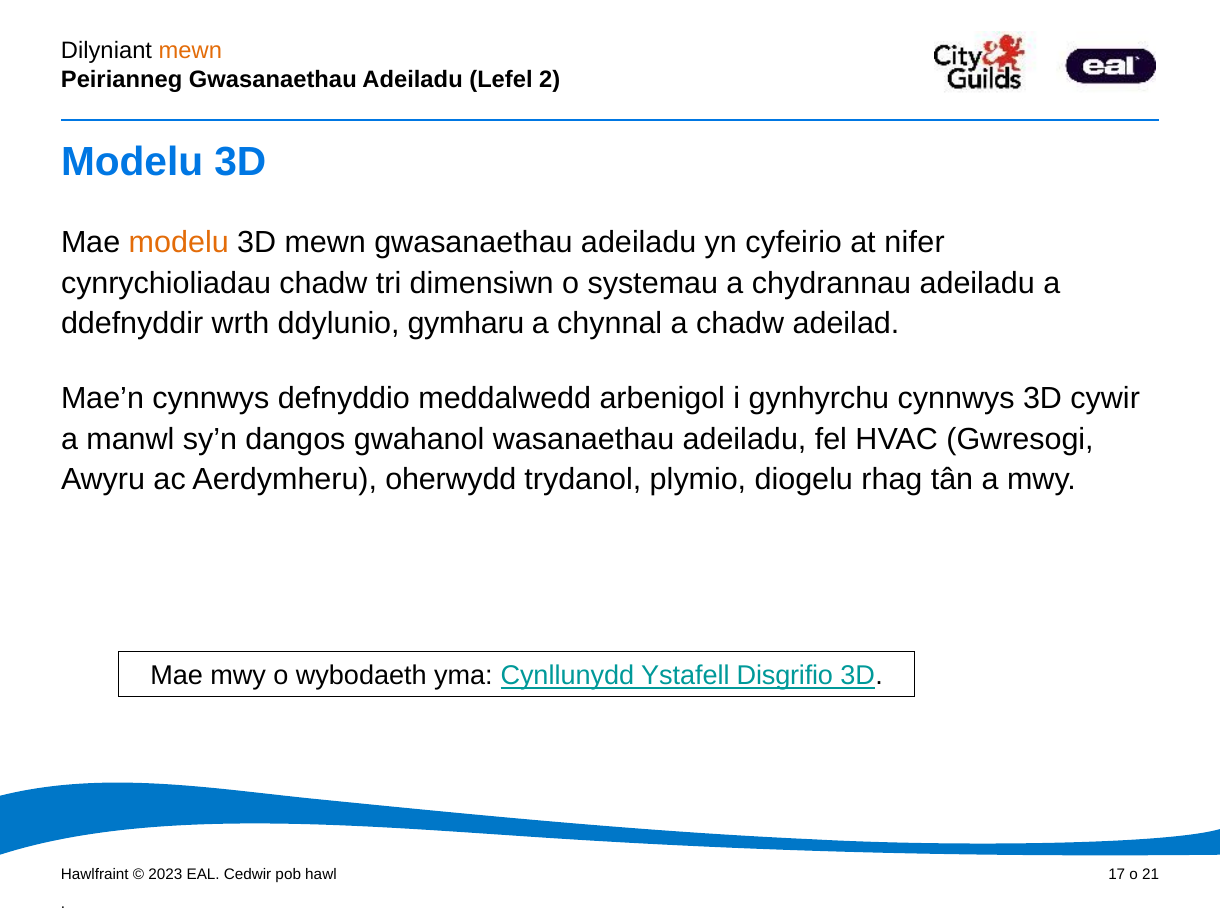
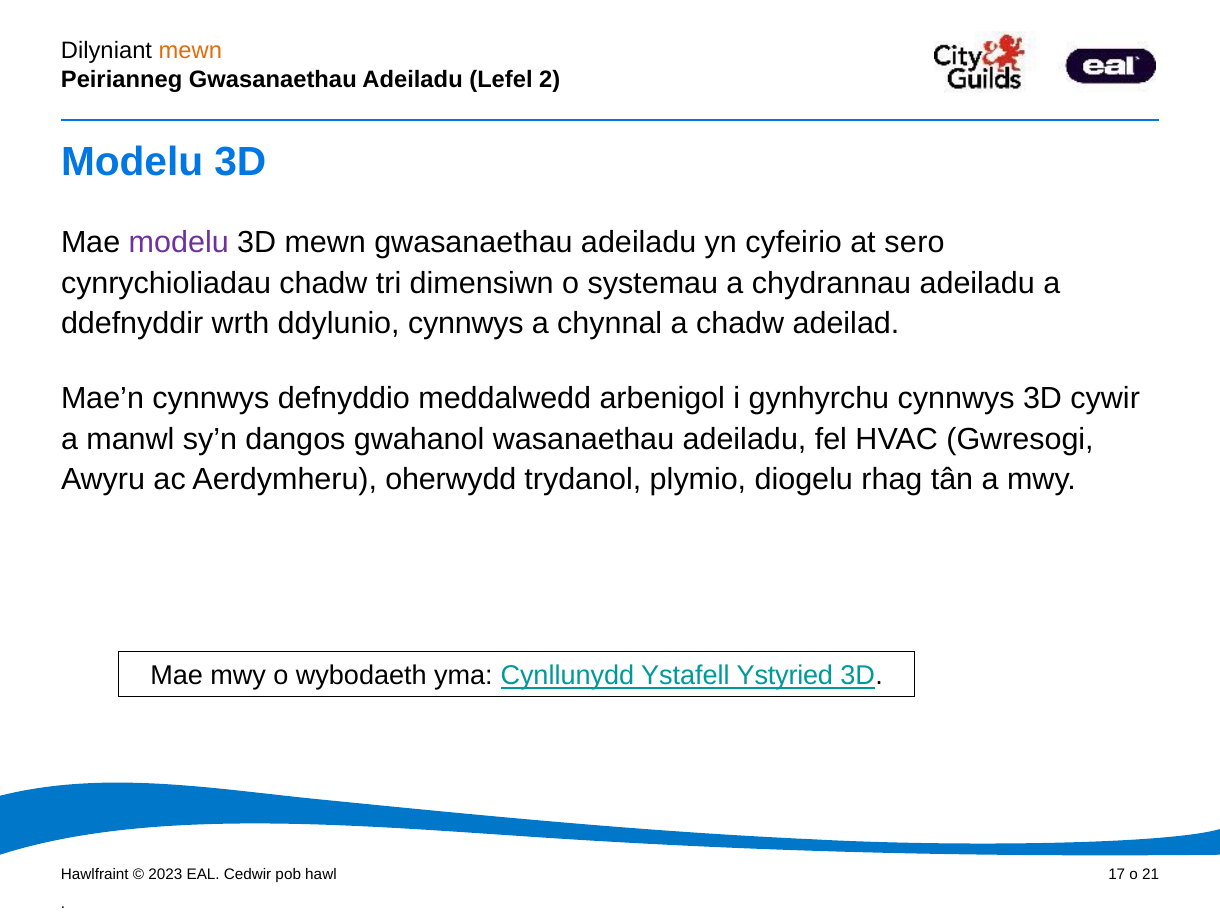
modelu colour: orange -> purple (179, 242)
nifer: nifer -> sero (915, 242)
ddylunio gymharu: gymharu -> cynnwys (466, 324)
Disgrifio: Disgrifio -> Ystyried (785, 676)
